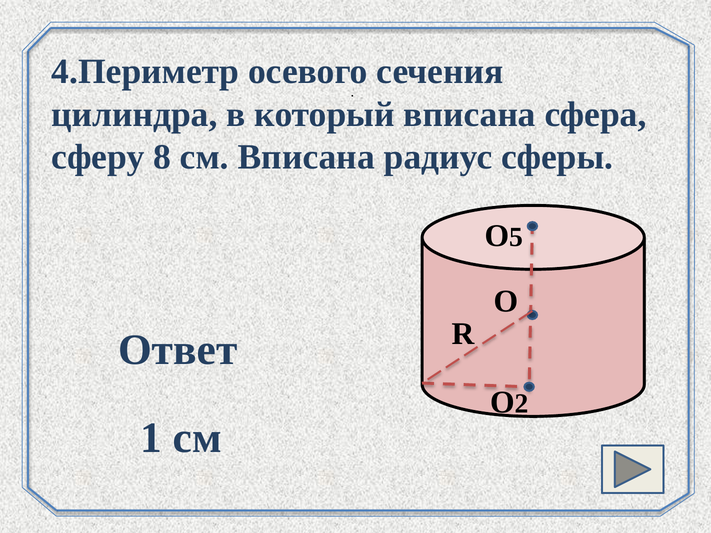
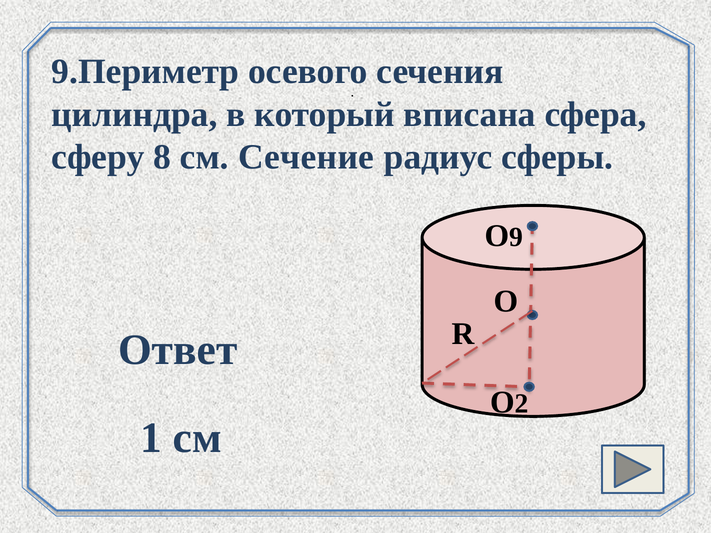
4.Периметр: 4.Периметр -> 9.Периметр (145, 72)
см Вписана: Вписана -> Сечение (306, 157)
5: 5 -> 9 (516, 237)
